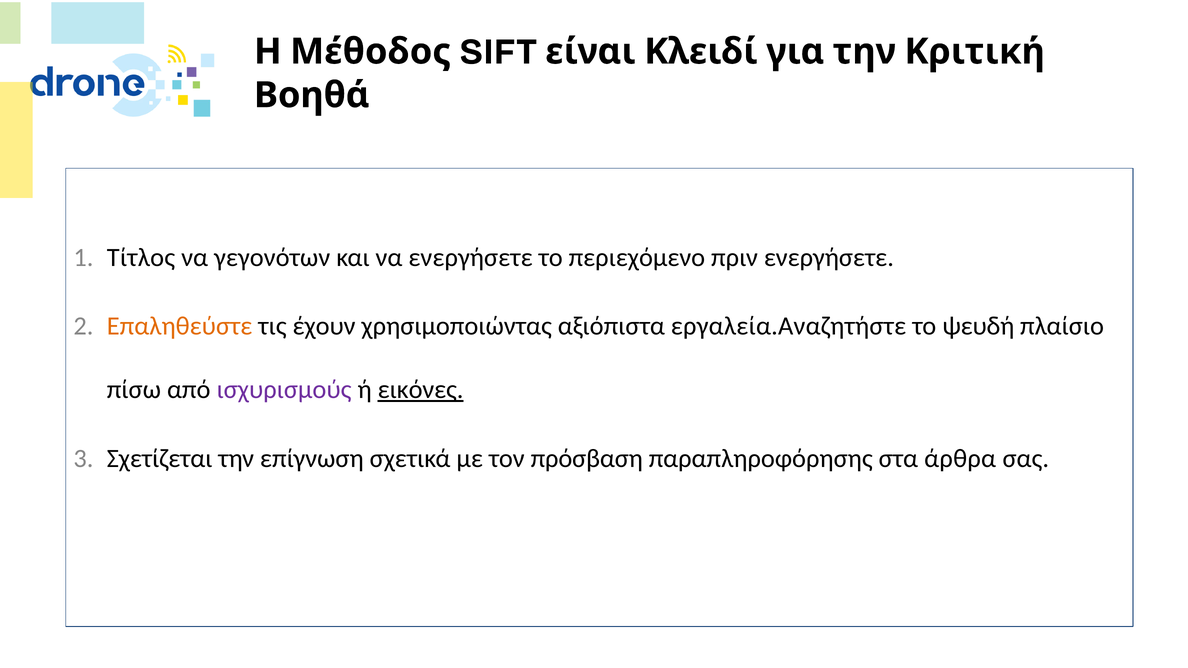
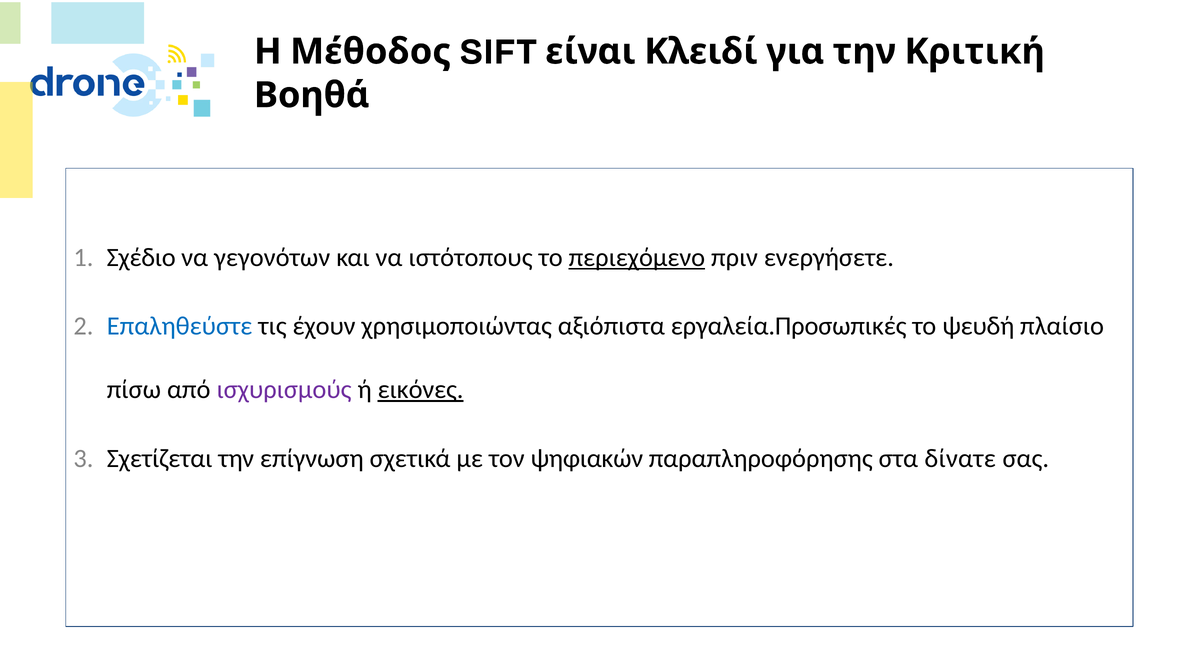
Τίτλος: Τίτλος -> Σχέδιο (141, 258)
να ενεργήσετε: ενεργήσετε -> ιστότοπους (470, 258)
περιεχόμενο underline: none -> present (637, 258)
Επαληθεύστε colour: orange -> blue (180, 326)
εργαλεία.Αναζητήστε: εργαλεία.Αναζητήστε -> εργαλεία.Προσωπικές (789, 326)
πρόσβαση: πρόσβαση -> ψηφιακών (587, 458)
άρθρα: άρθρα -> δίνατε (960, 458)
